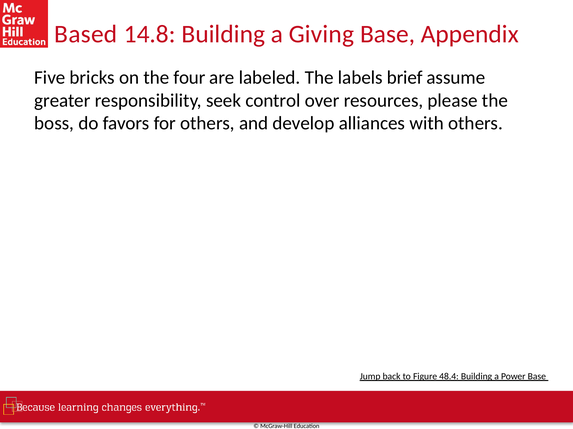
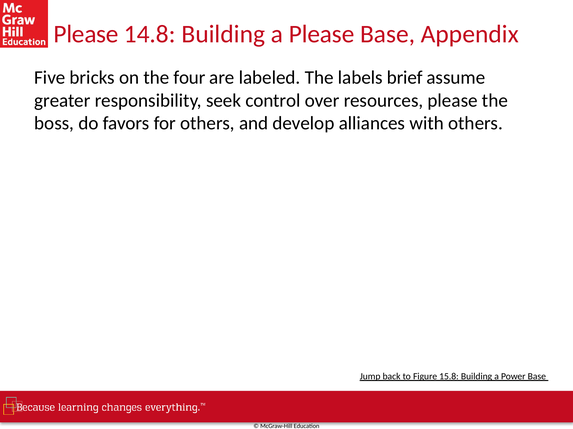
Based: Based -> Please (86, 34)
a Giving: Giving -> Please (322, 34)
48.4: 48.4 -> 15.8 (449, 377)
